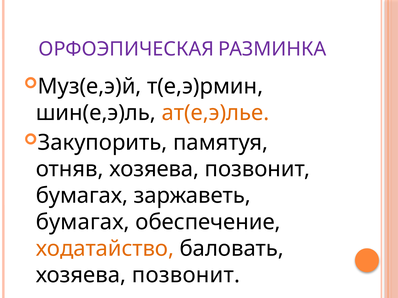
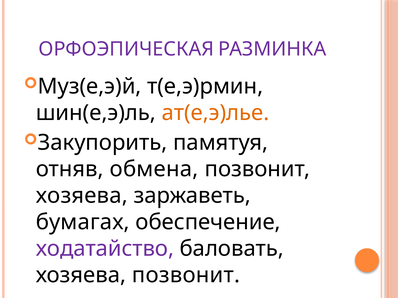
отняв хозяева: хозяева -> обмена (154, 169)
бумагах: бумагах -> хозяева (82, 196)
ходатайство colour: orange -> purple (105, 249)
